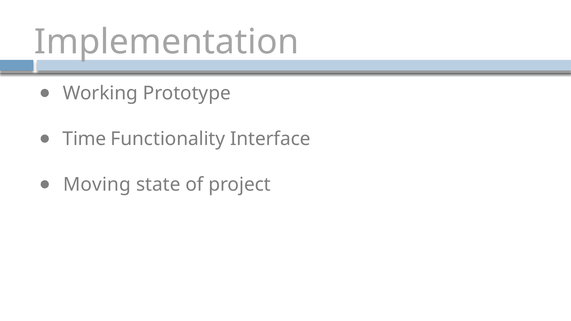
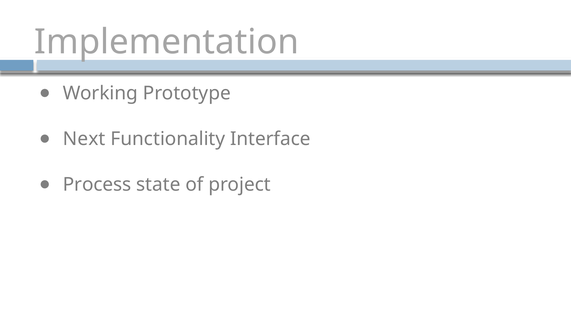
Time: Time -> Next (84, 139)
Moving: Moving -> Process (97, 185)
